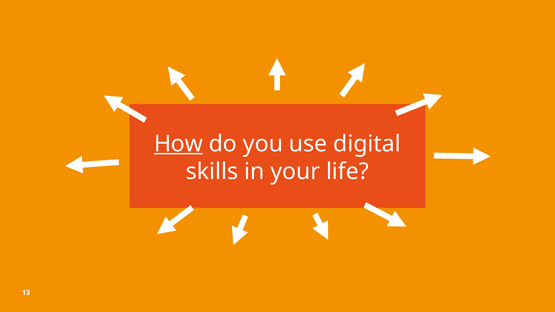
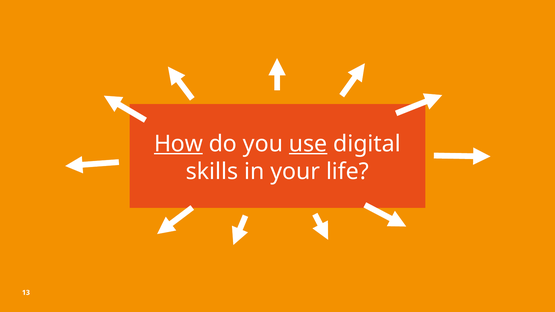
use underline: none -> present (308, 144)
